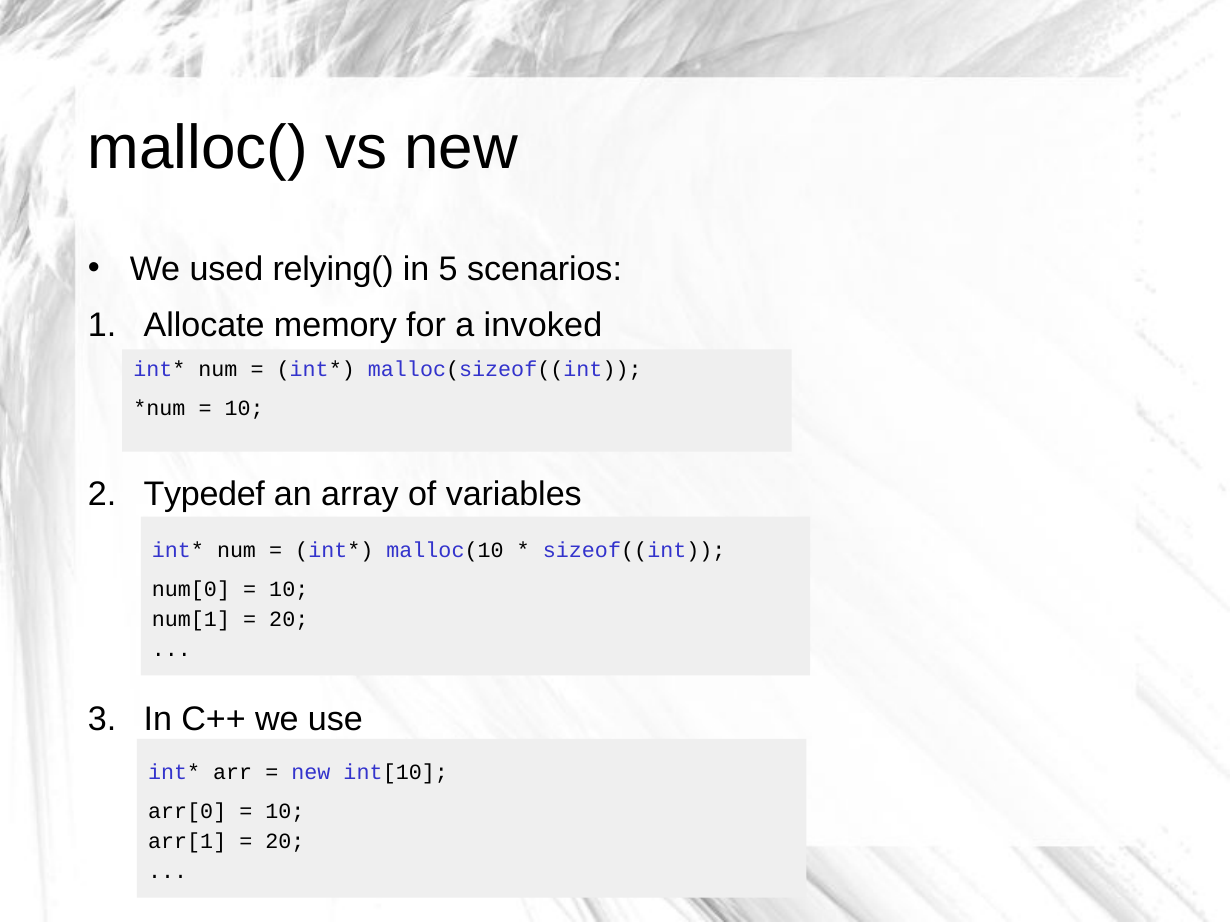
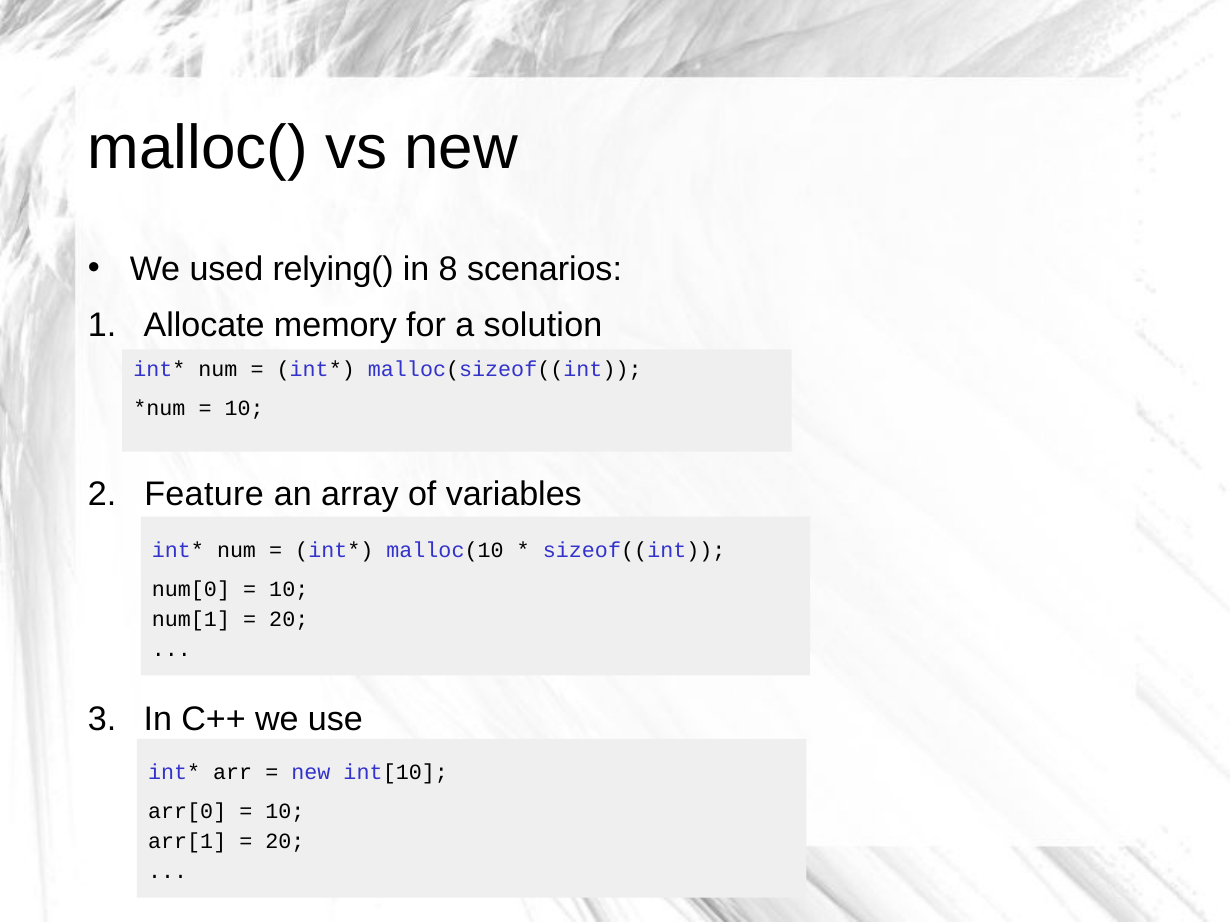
5: 5 -> 8 (448, 269)
invoked: invoked -> solution (543, 326)
Typedef: Typedef -> Feature (204, 495)
